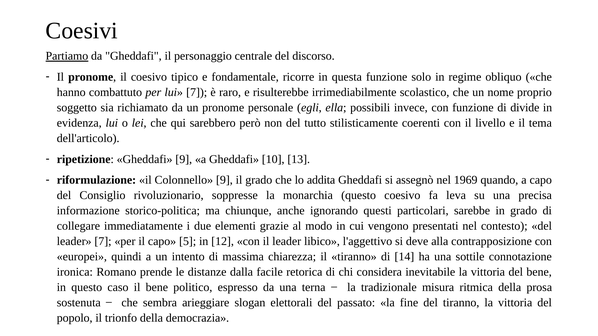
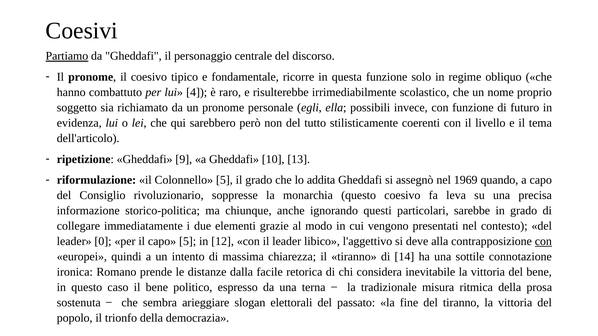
lui 7: 7 -> 4 (197, 92)
divide: divide -> futuro (525, 108)
Colonnello 9: 9 -> 5 (224, 180)
leader 7: 7 -> 0 (103, 242)
con underline: none -> present (543, 242)
